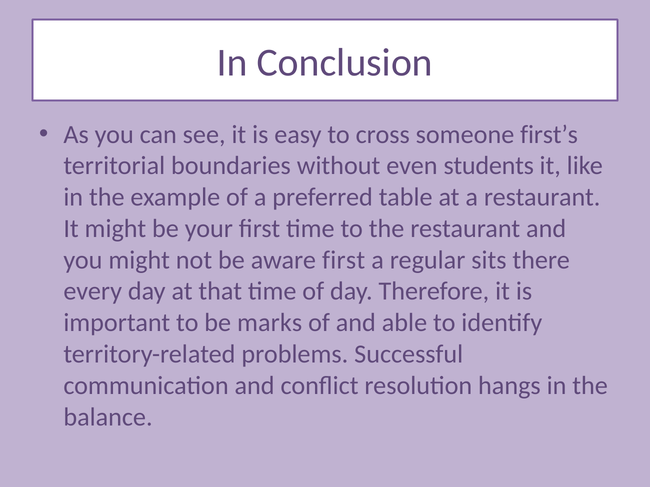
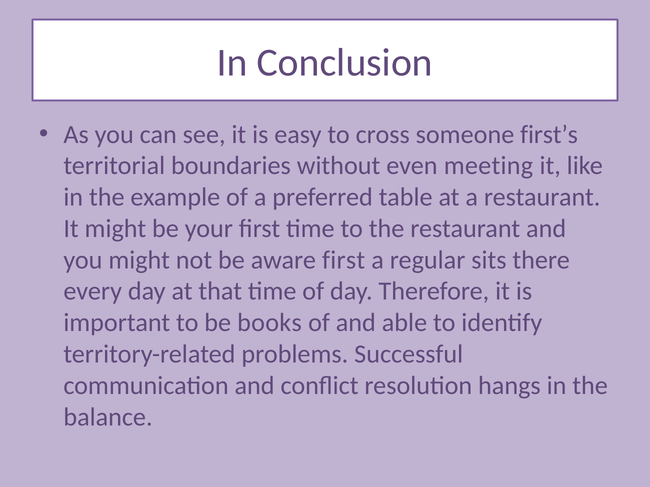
students: students -> meeting (488, 166)
marks: marks -> books (269, 323)
